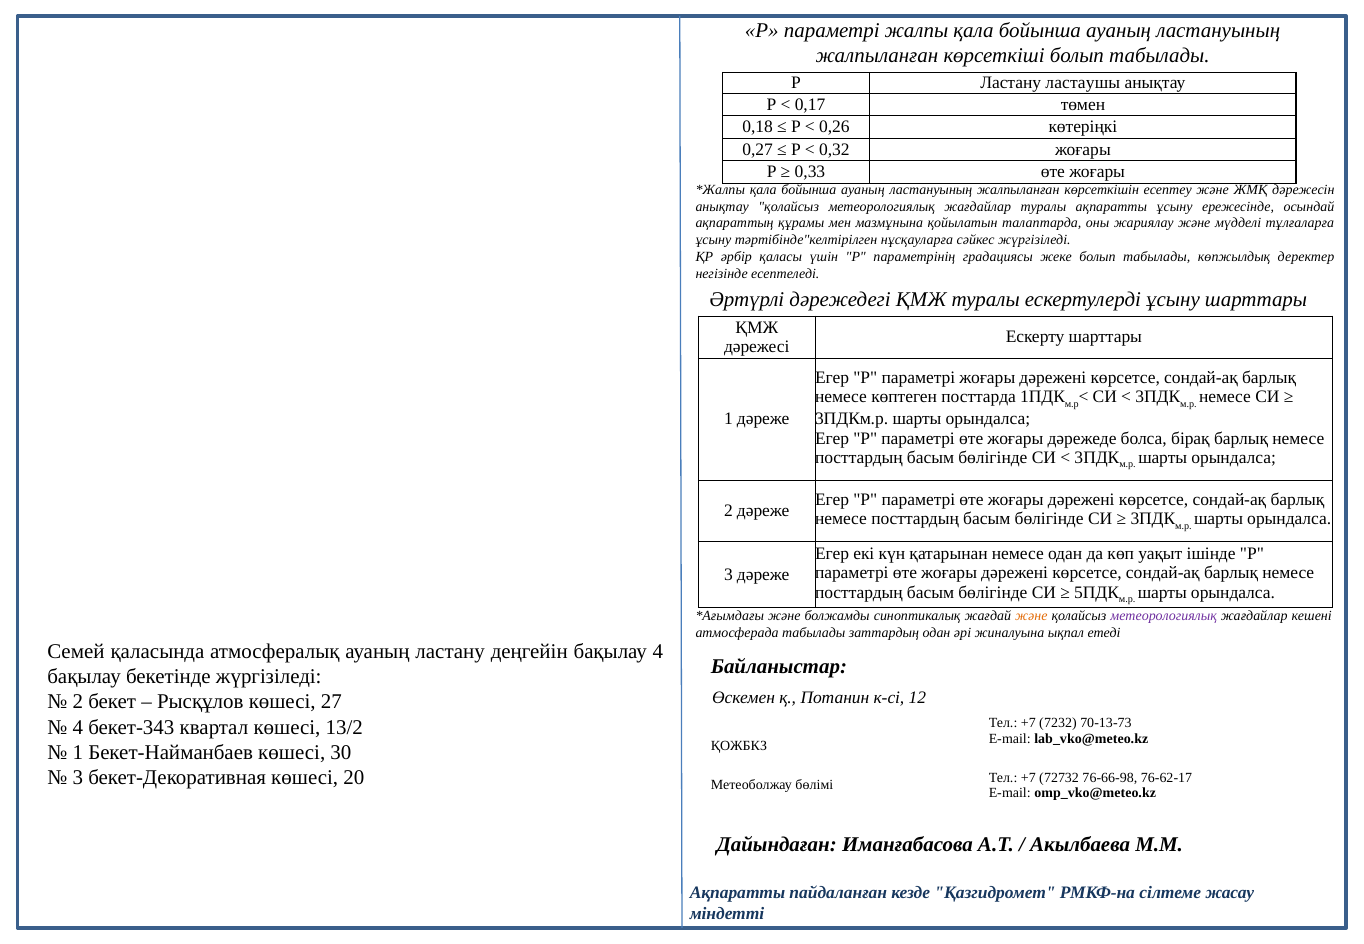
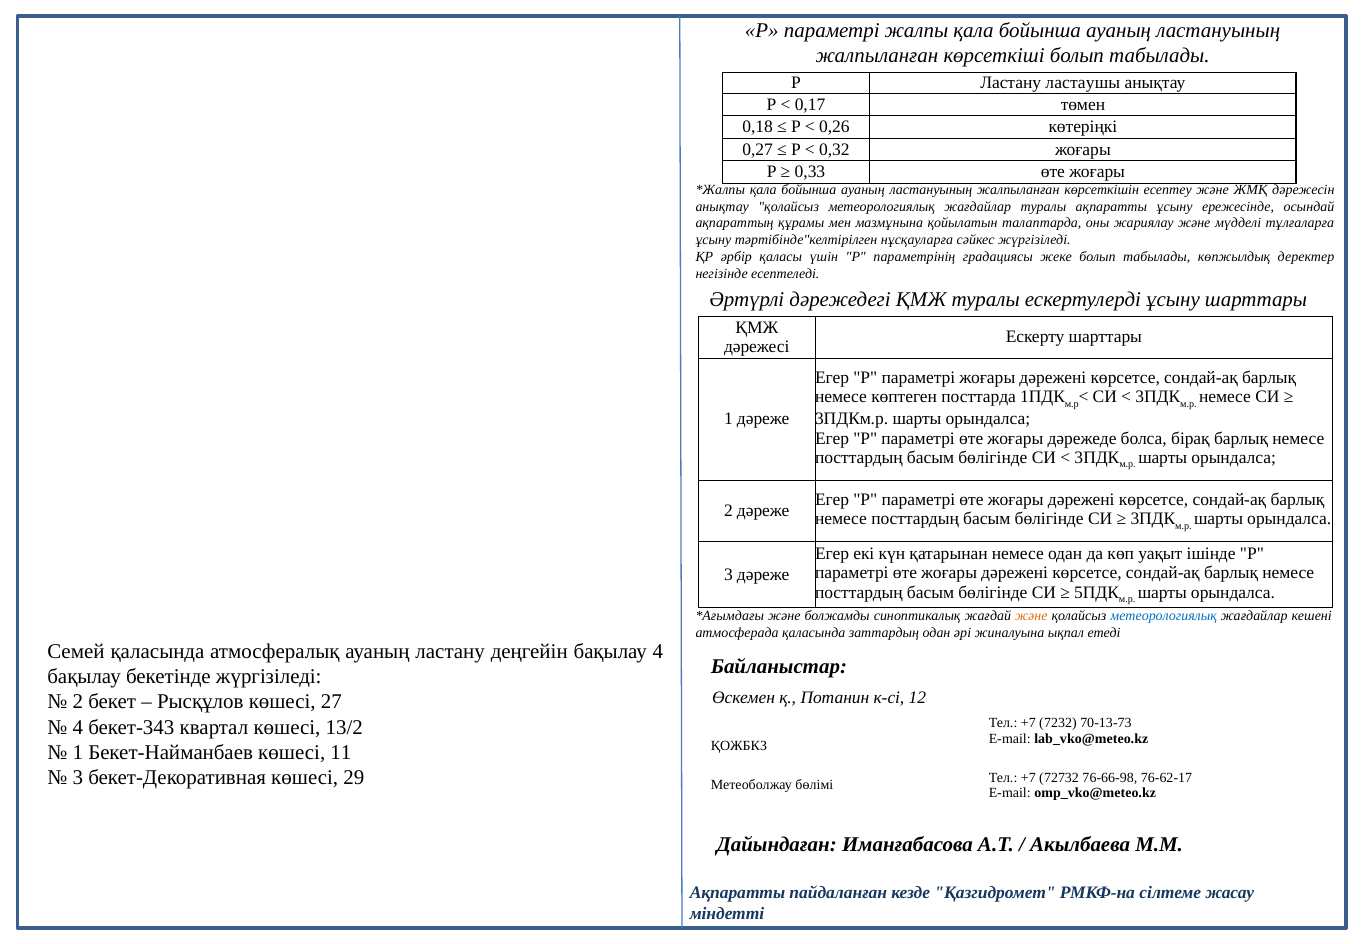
метеорологиялық colour: purple -> blue (1164, 616)
атмосферада табылады: табылады -> қаласында (814, 633)
30: 30 -> 11 (341, 753)
20: 20 -> 29 (354, 778)
